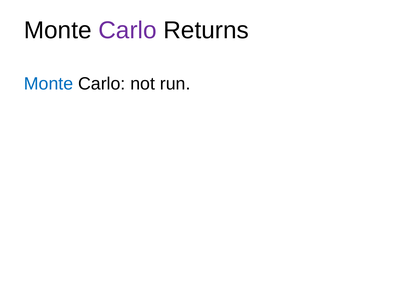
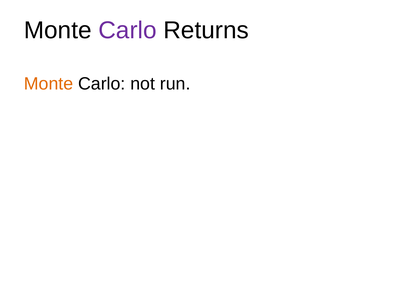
Monte colour: blue -> orange (49, 84)
